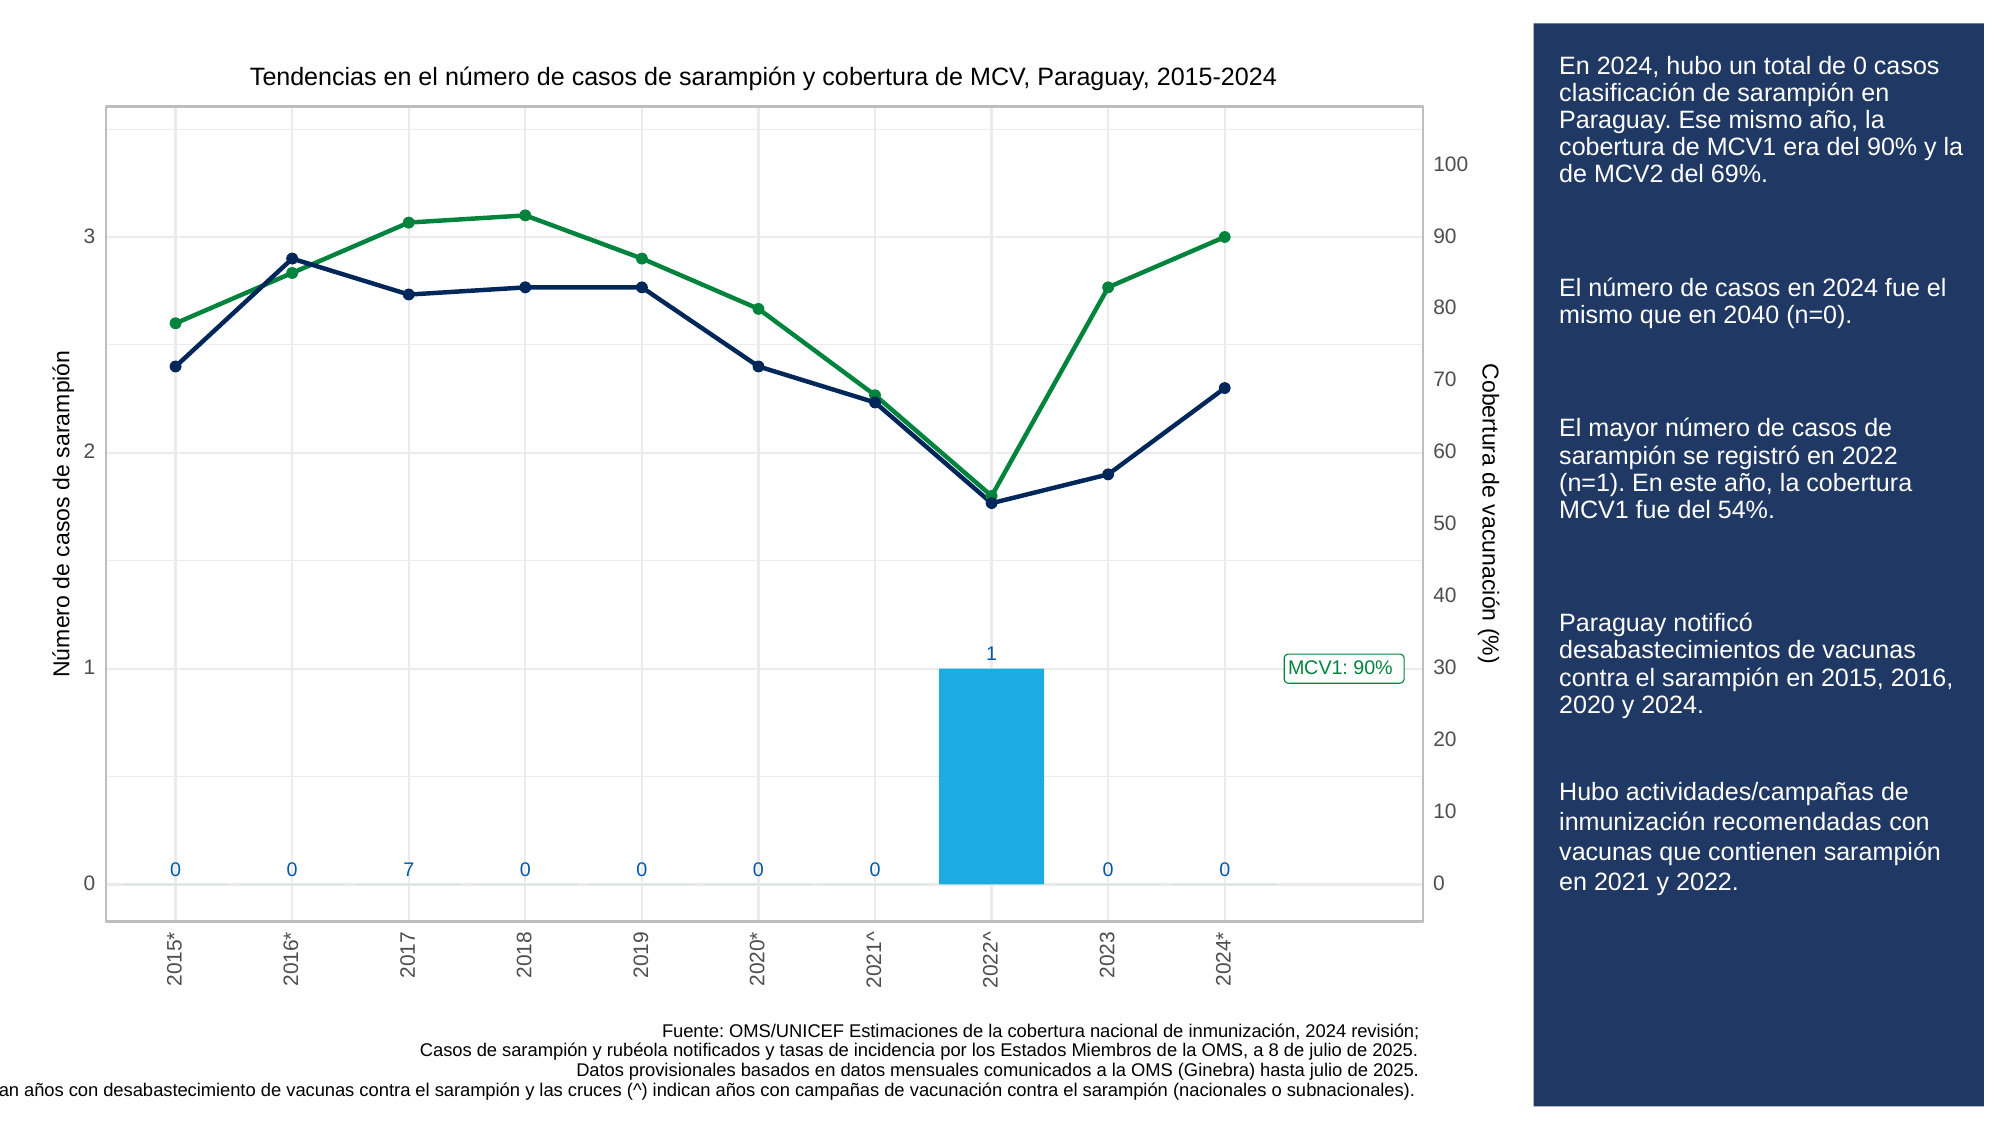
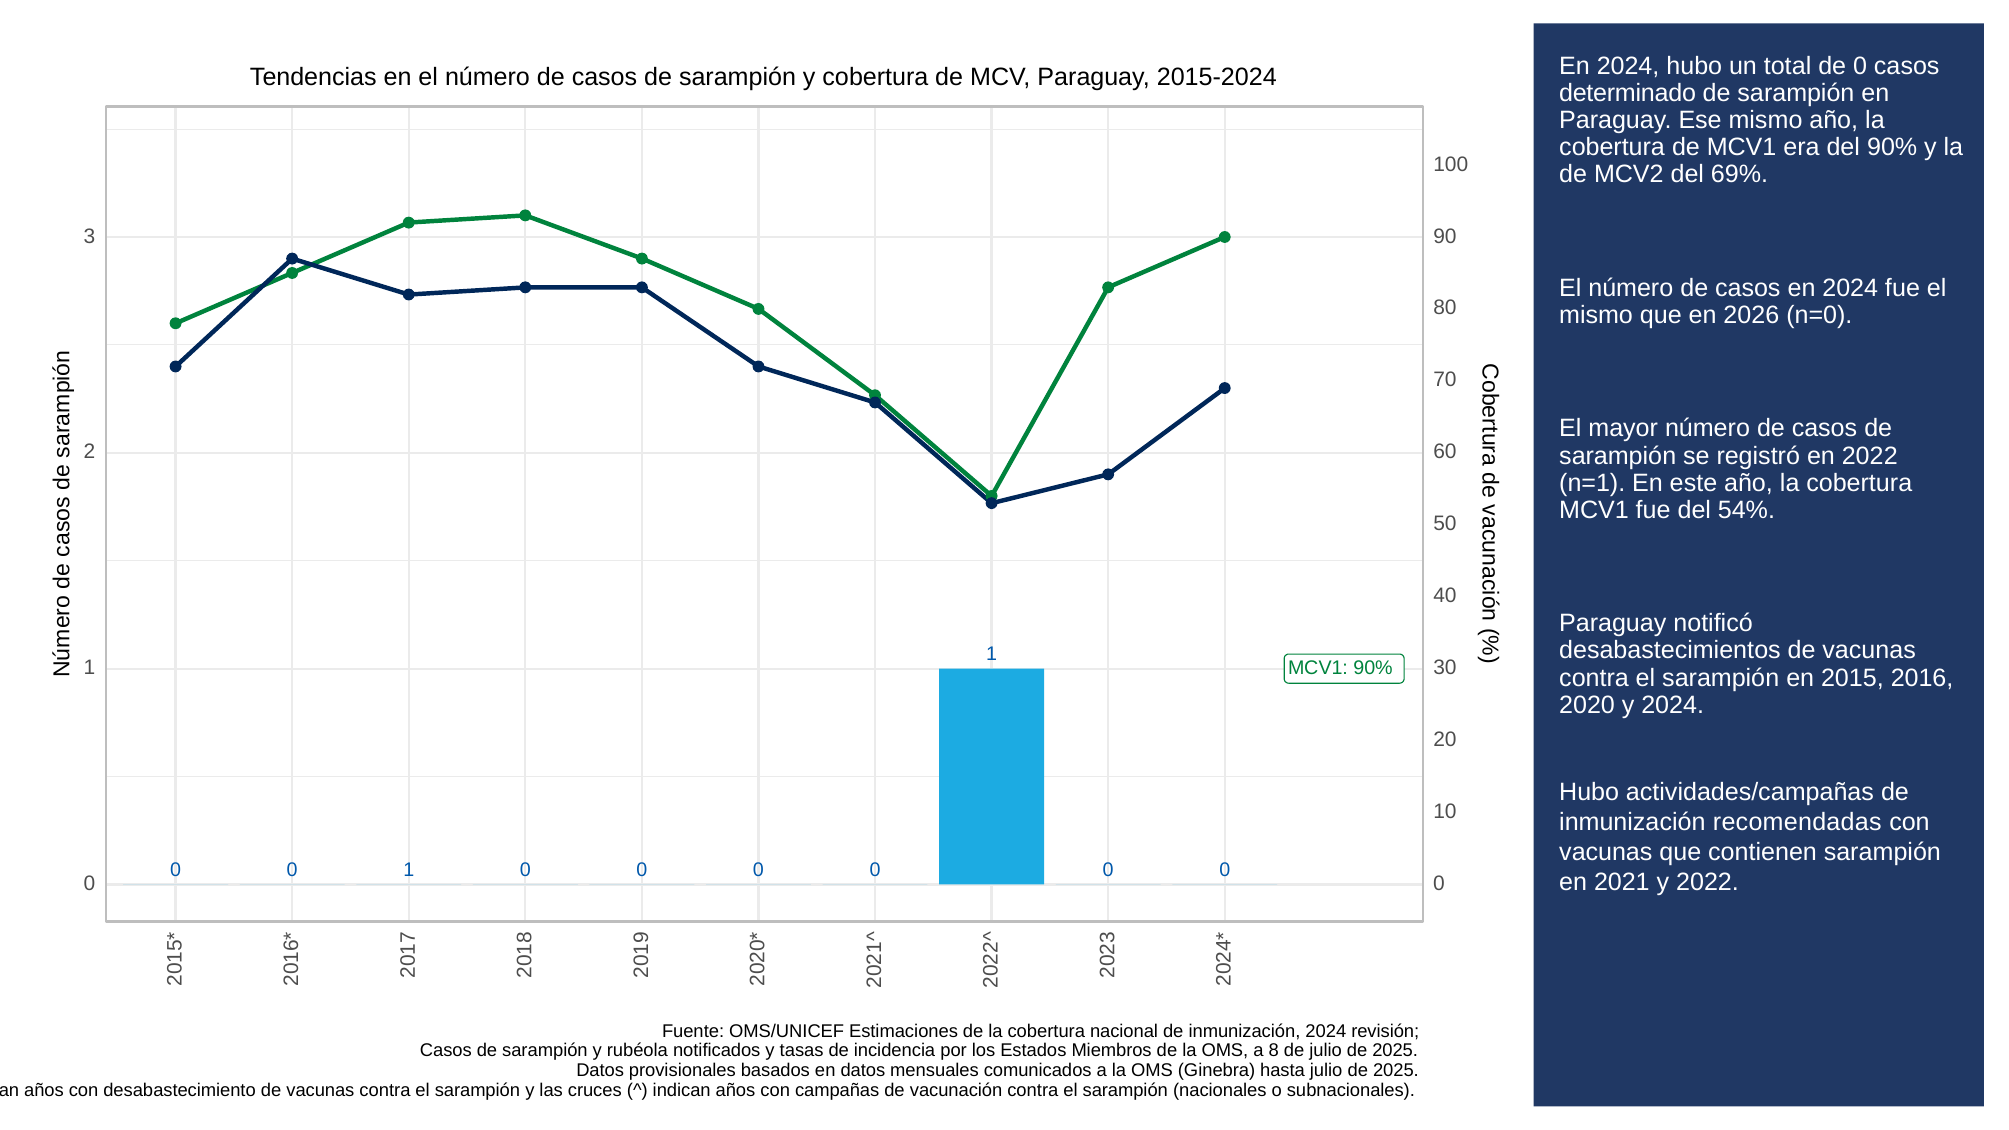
clasificación: clasificación -> determinado (1628, 93)
2040: 2040 -> 2026 (1751, 315)
7: 7 -> 1 (409, 870)
